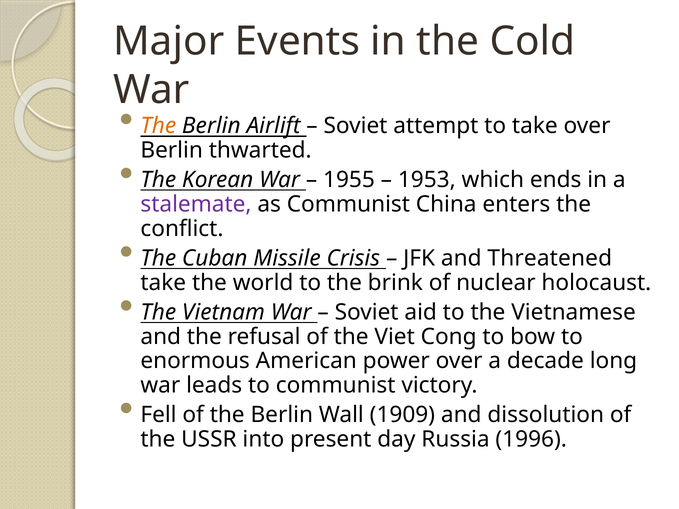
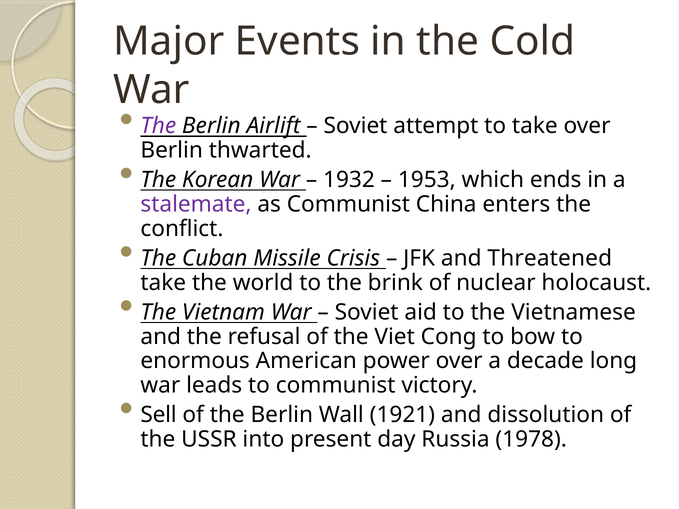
The colour: orange -> purple (158, 126)
1955: 1955 -> 1932 (349, 180)
Fell: Fell -> Sell (159, 415)
1909: 1909 -> 1921 (402, 415)
1996: 1996 -> 1978 (531, 440)
